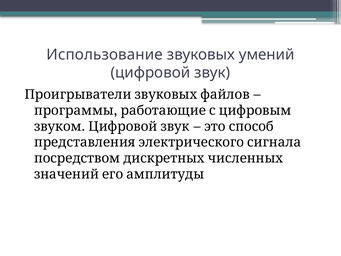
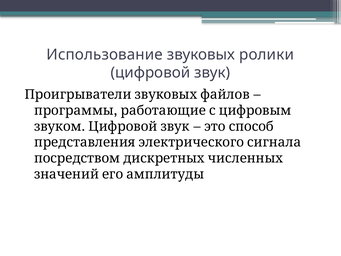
умений: умений -> ролики (267, 54)
